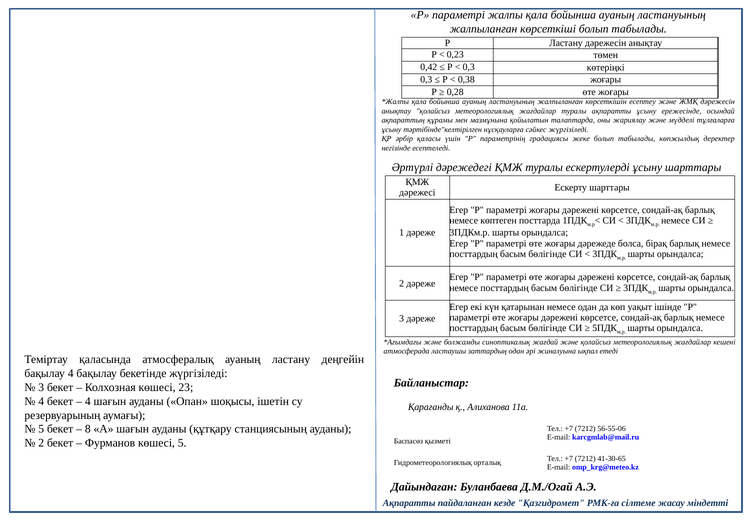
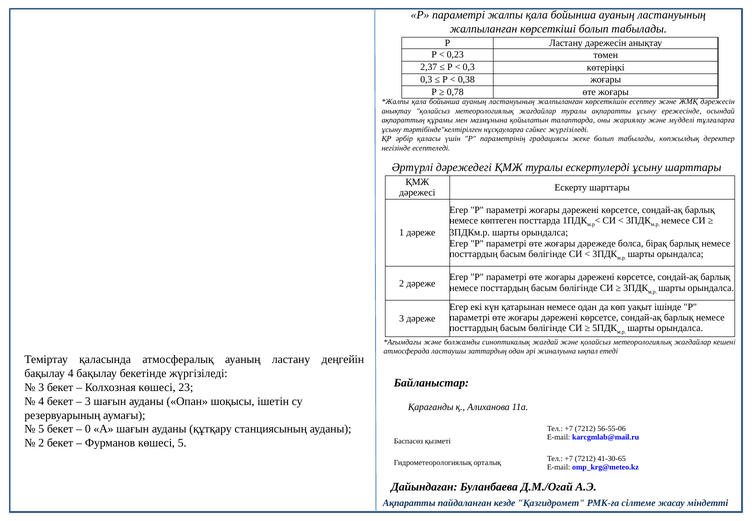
0,42: 0,42 -> 2,37 (429, 67)
0,28: 0,28 -> 0,78 (455, 92)
4: 4 -> 3 (88, 401)
8: 8 -> 0 (88, 429)
